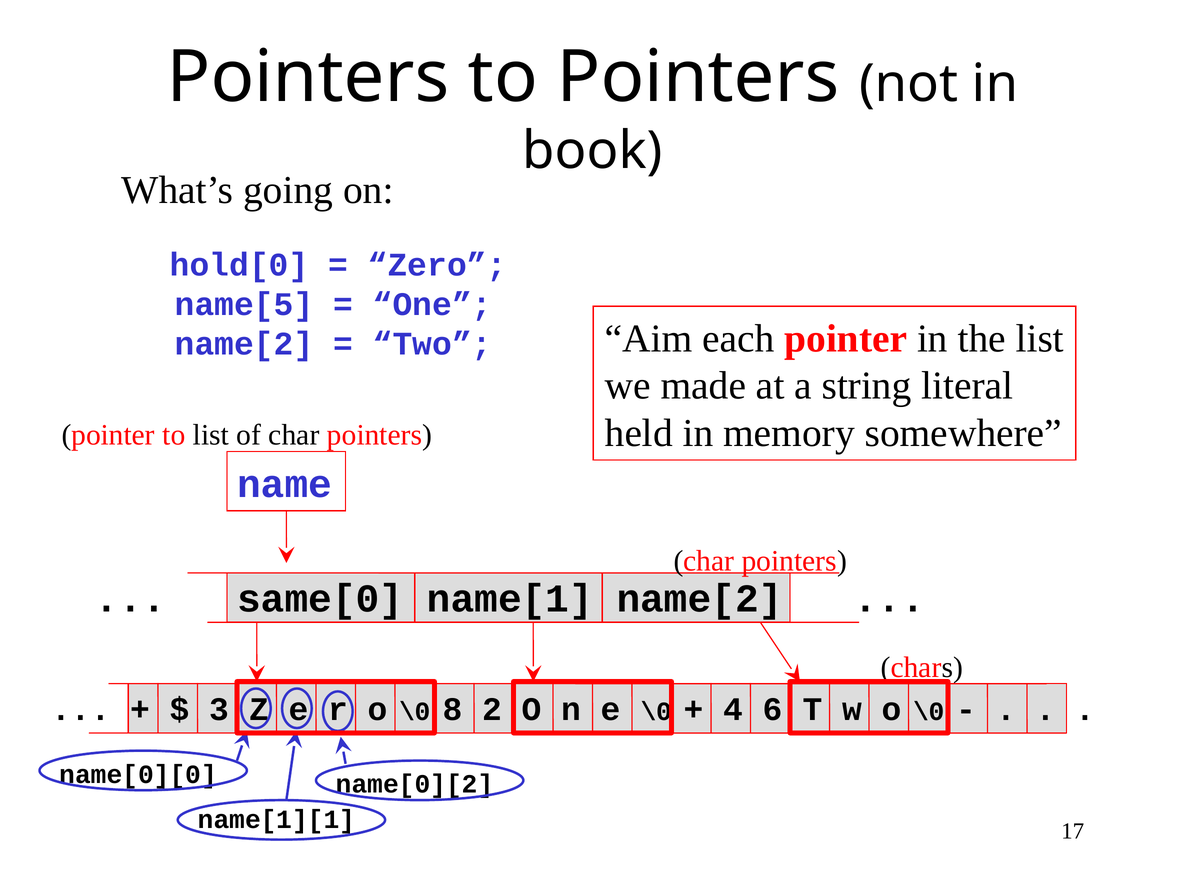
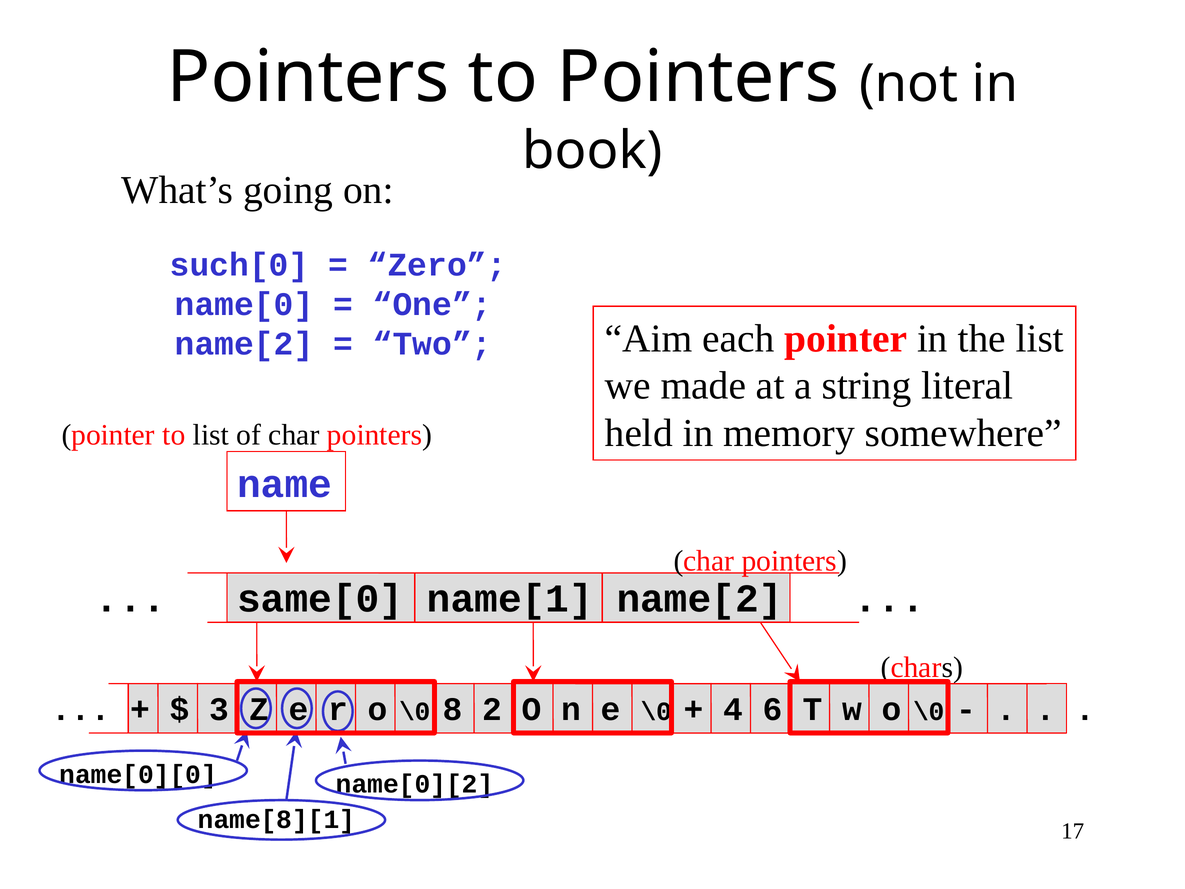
hold[0: hold[0 -> such[0 (239, 265)
name[5: name[5 -> name[0 (244, 305)
name[1][1: name[1][1 -> name[8][1 (277, 819)
